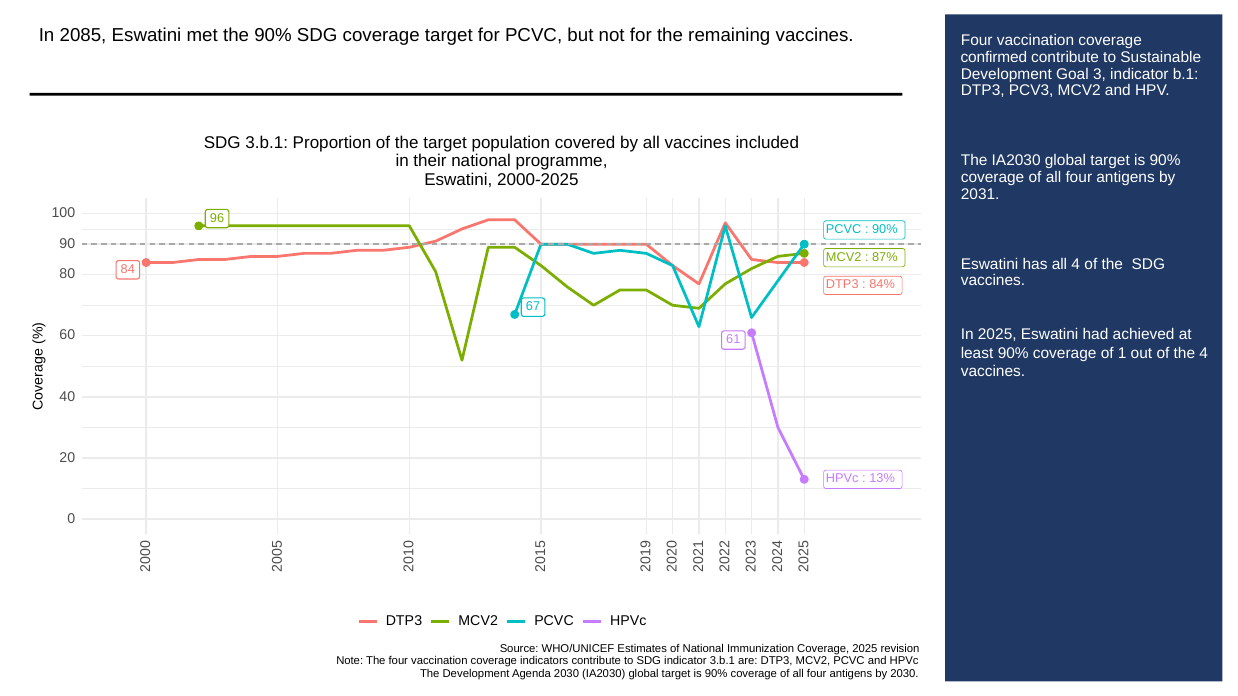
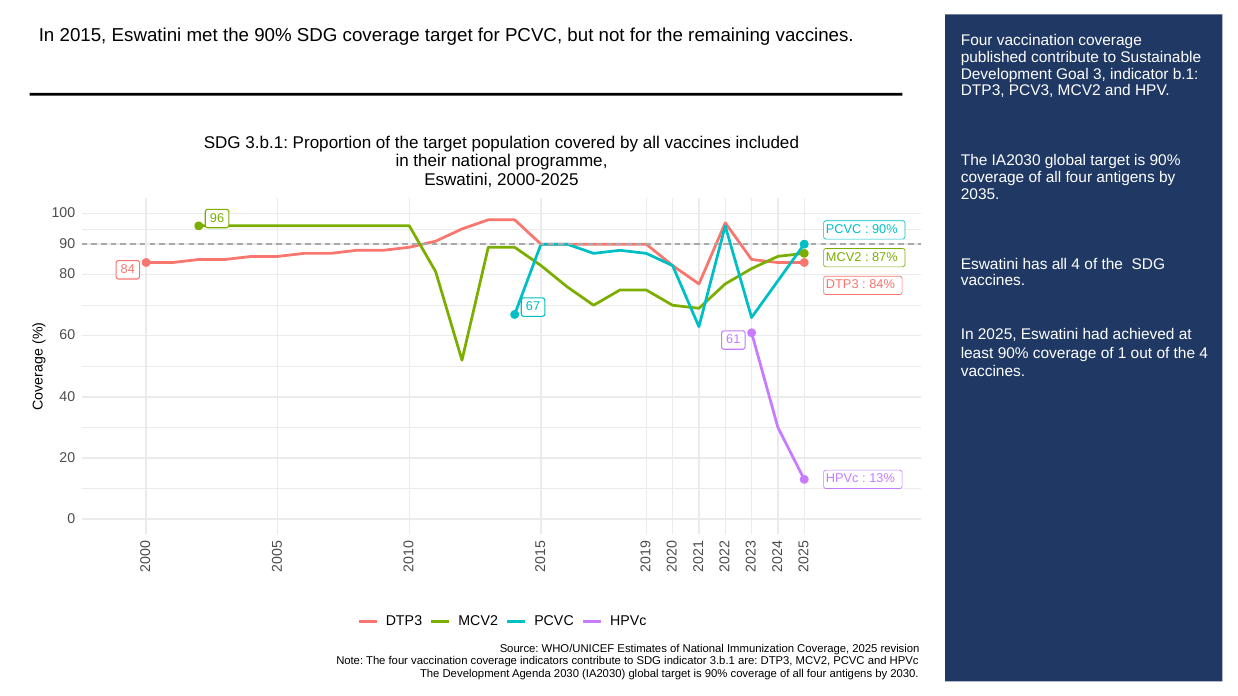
2085: 2085 -> 2015 (83, 36)
confirmed: confirmed -> published (994, 57)
2031: 2031 -> 2035 (980, 194)
